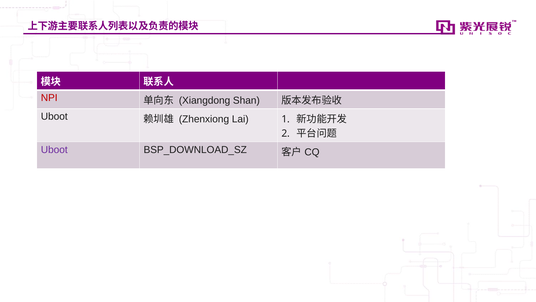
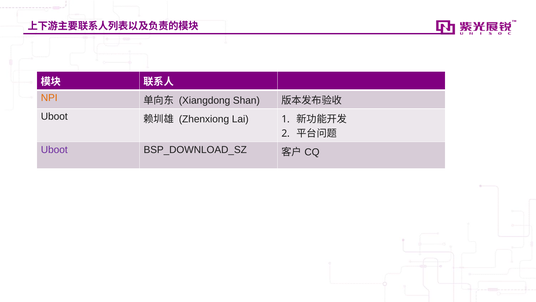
NPI colour: red -> orange (49, 98)
